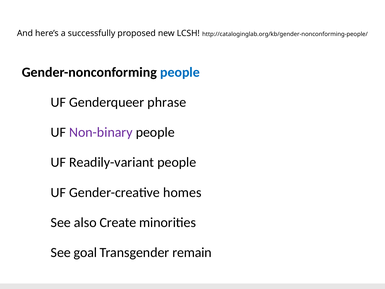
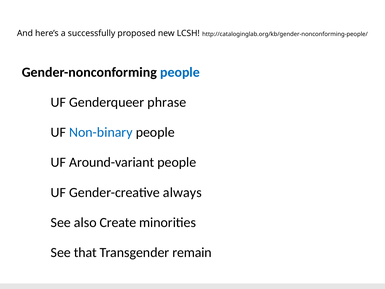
Non-binary colour: purple -> blue (101, 132)
Readily-variant: Readily-variant -> Around-variant (112, 162)
homes: homes -> always (182, 192)
goal: goal -> that (85, 252)
